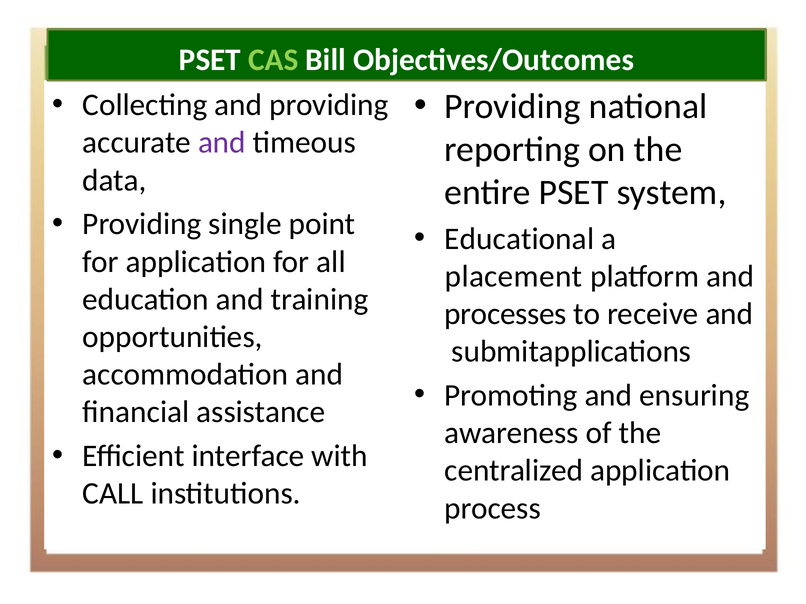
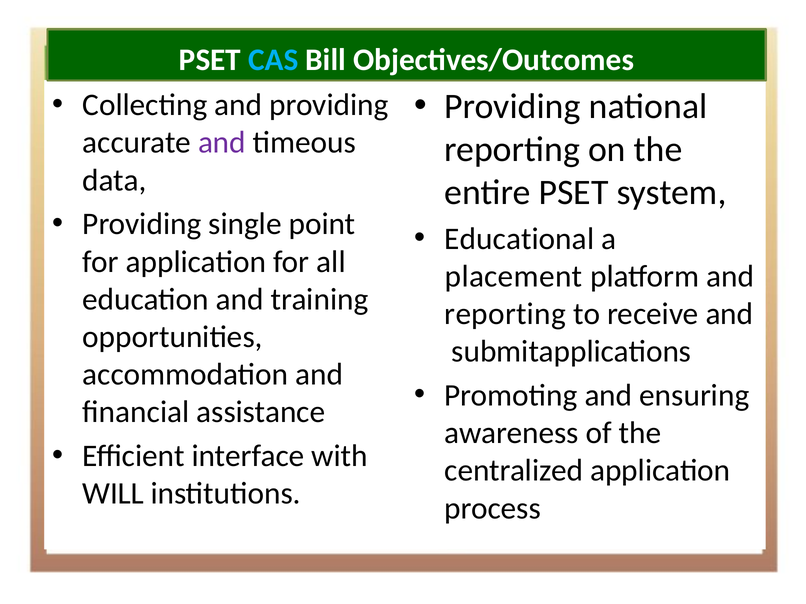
CAS colour: light green -> light blue (273, 60)
processes: processes -> reporting (505, 314)
CALL: CALL -> WILL (113, 494)
